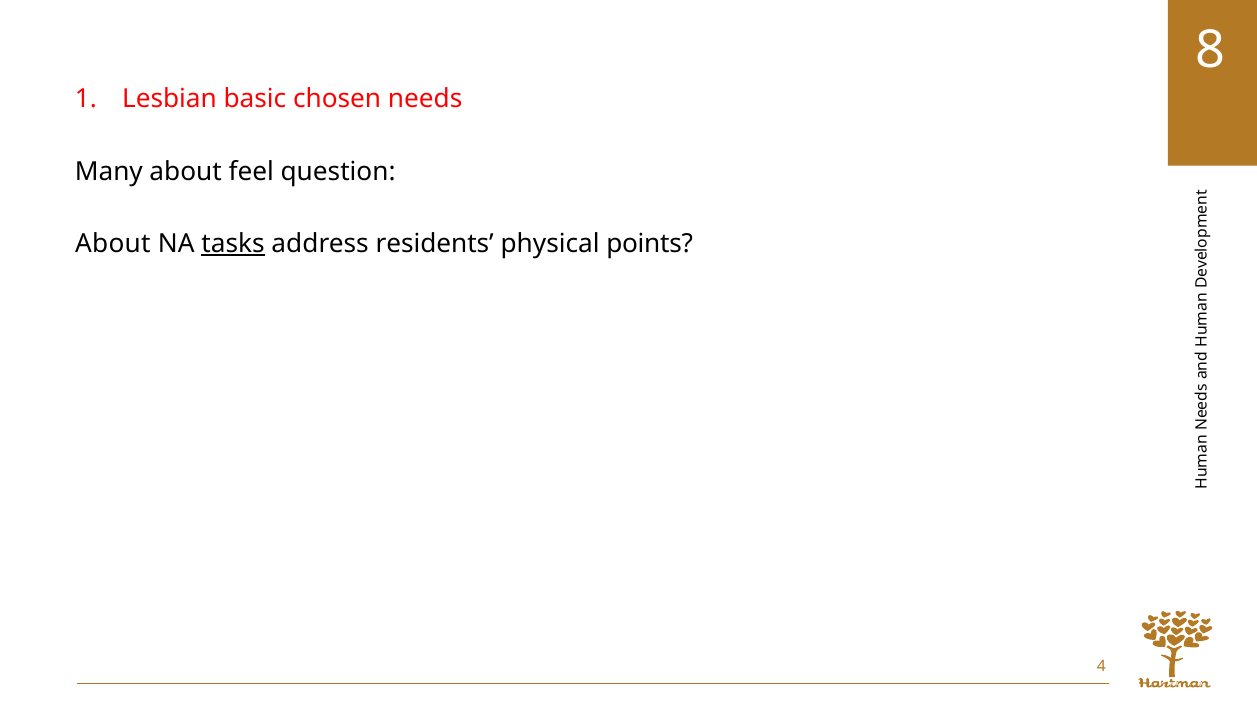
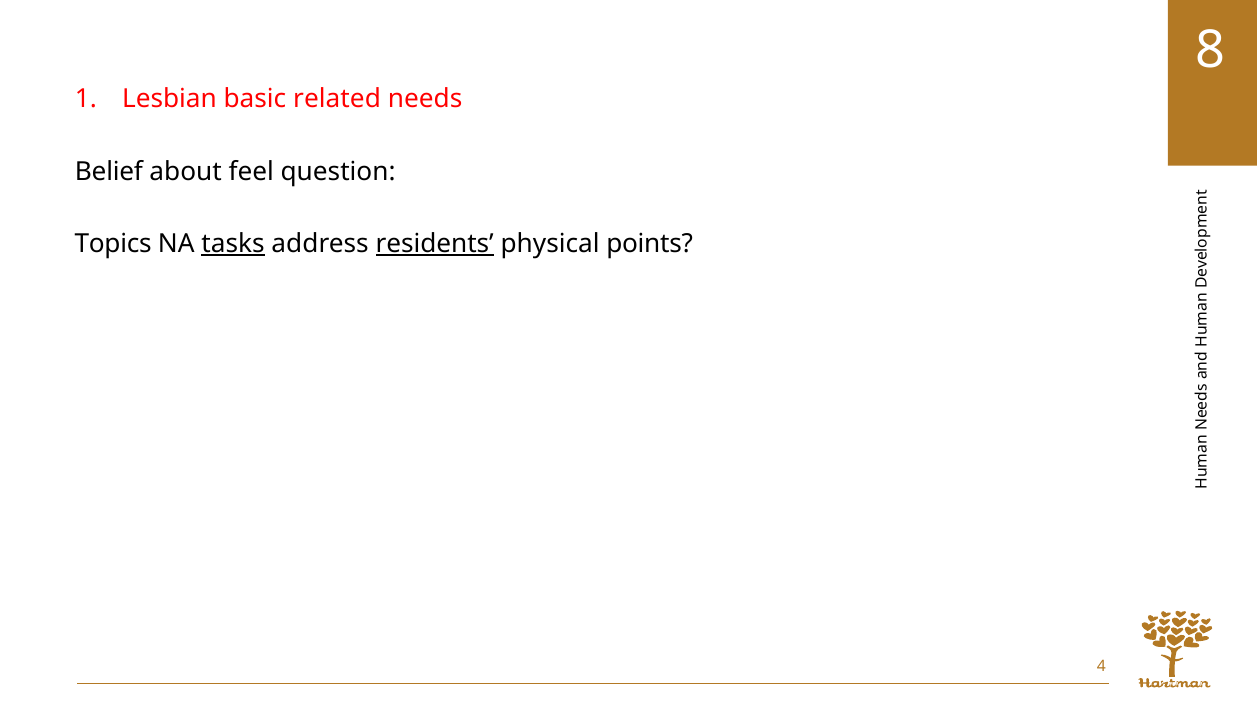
chosen: chosen -> related (337, 99)
Many: Many -> Belief (109, 171)
About: About -> Topics (113, 244)
residents underline: none -> present (435, 244)
